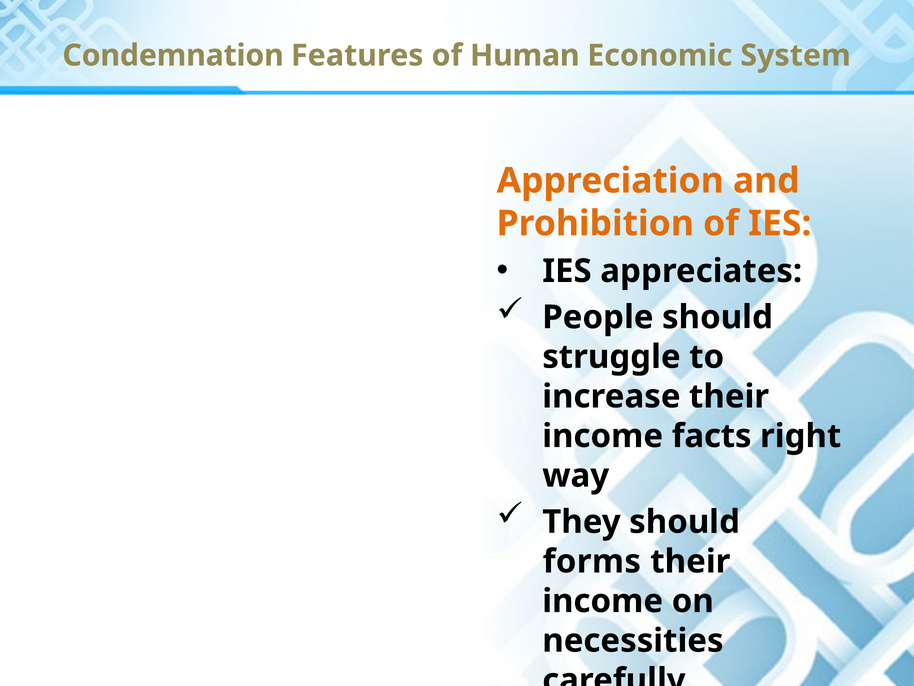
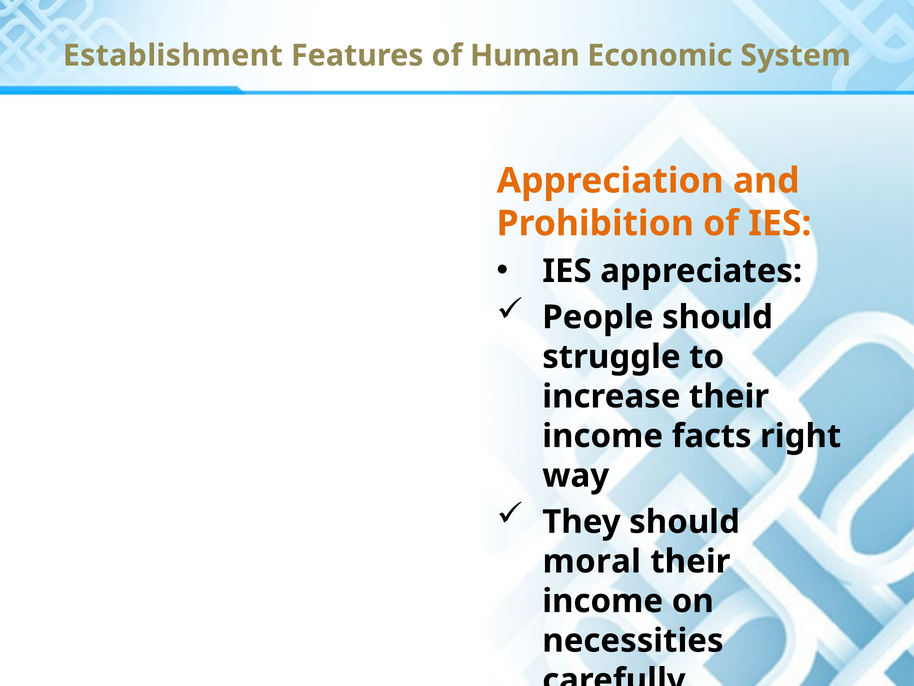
Condemnation: Condemnation -> Establishment (173, 55)
forms: forms -> moral (592, 561)
